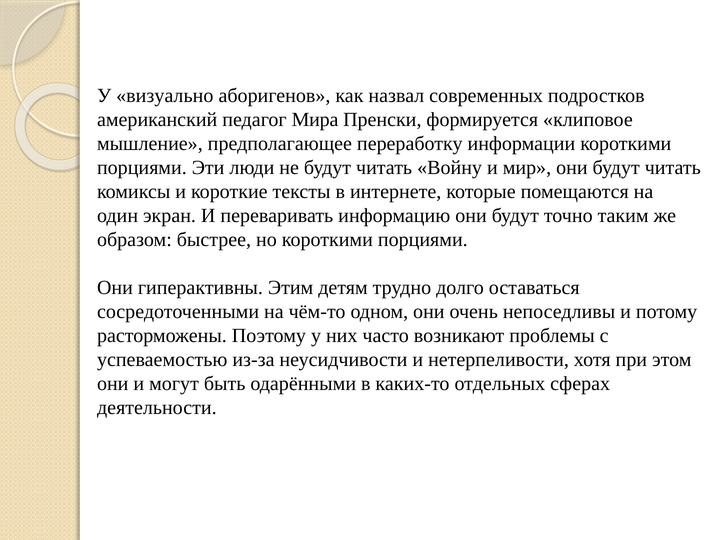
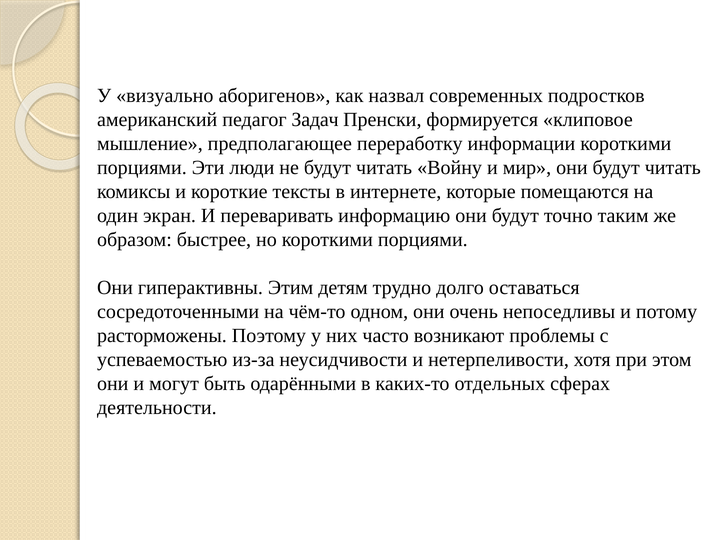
Мира: Мира -> Задач (315, 120)
